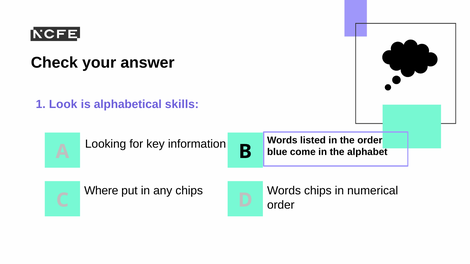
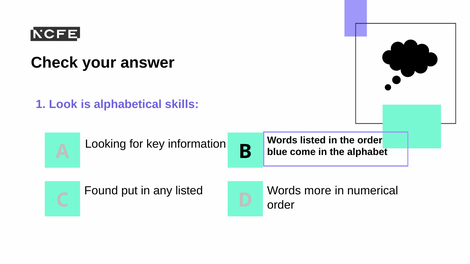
Where: Where -> Found (101, 191)
any chips: chips -> listed (189, 191)
Words chips: chips -> more (318, 191)
